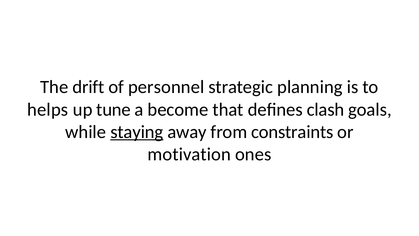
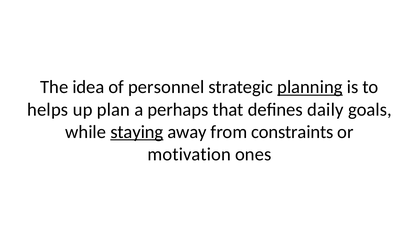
drift: drift -> idea (88, 87)
planning underline: none -> present (310, 87)
tune: tune -> plan (113, 109)
become: become -> perhaps (178, 109)
clash: clash -> daily (325, 109)
